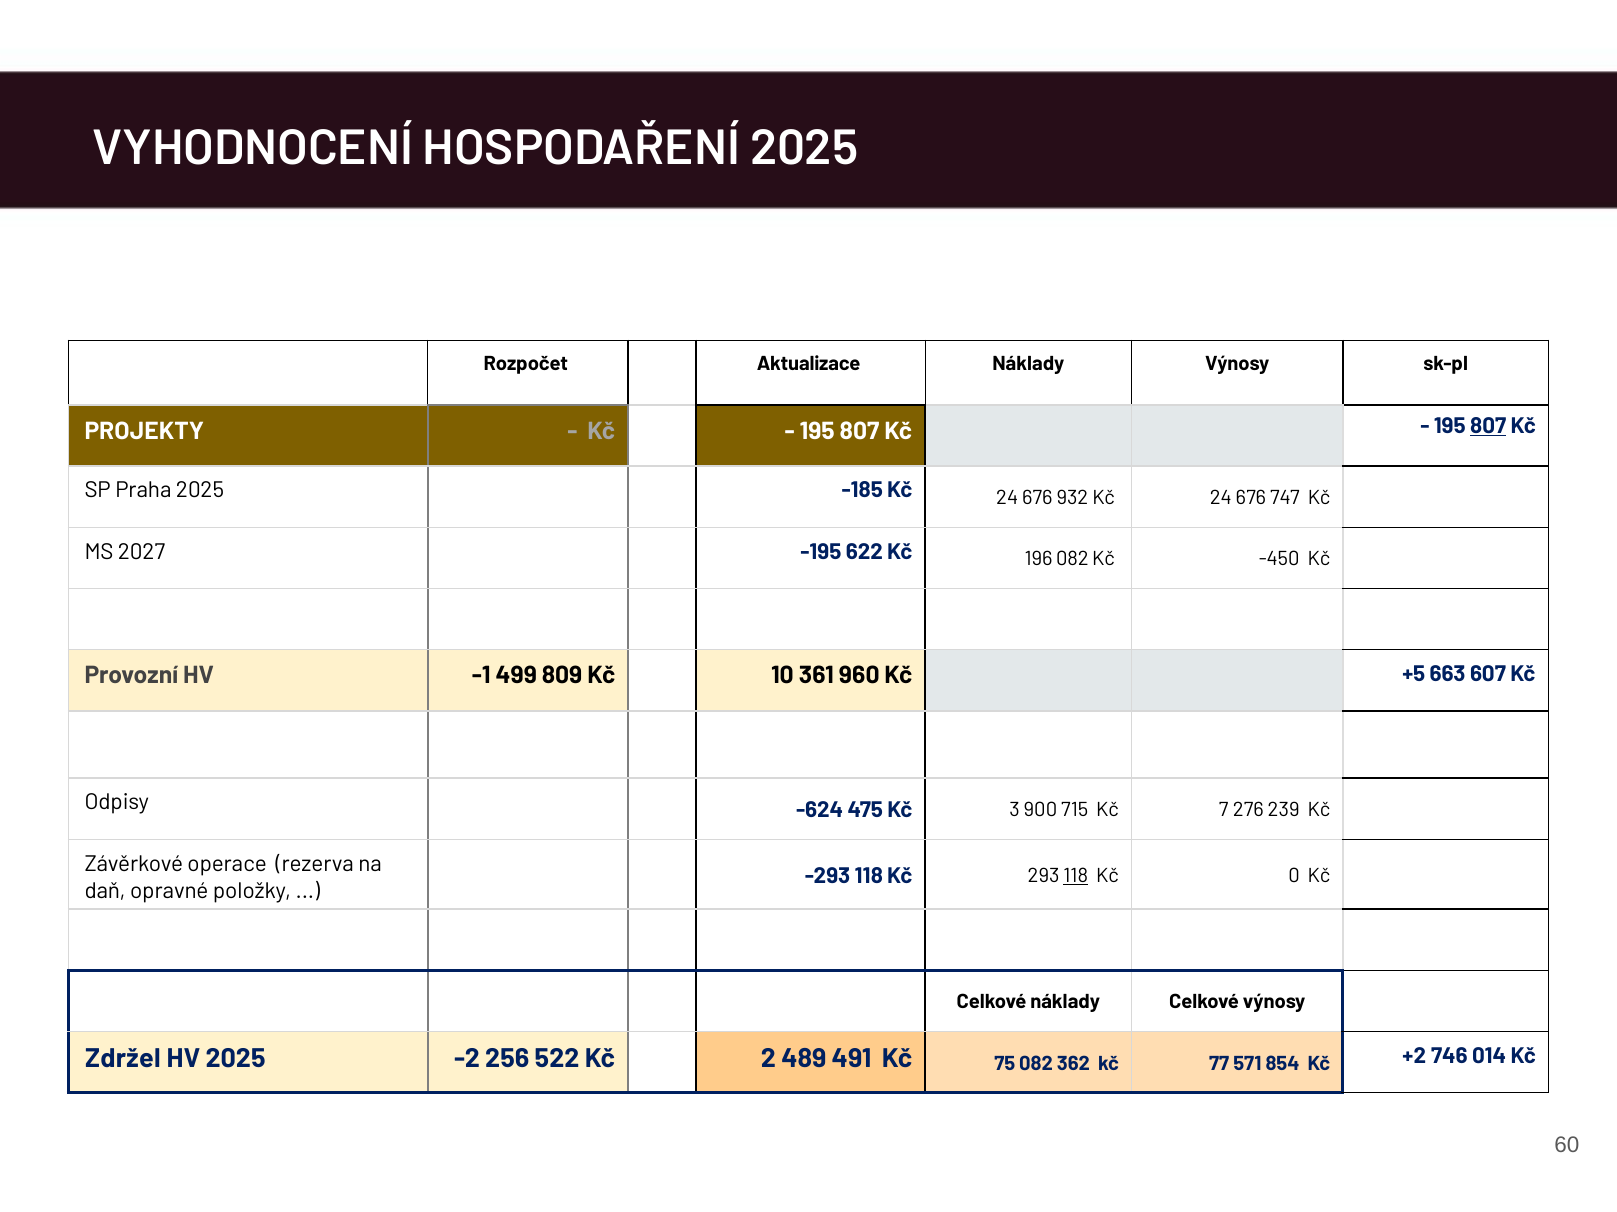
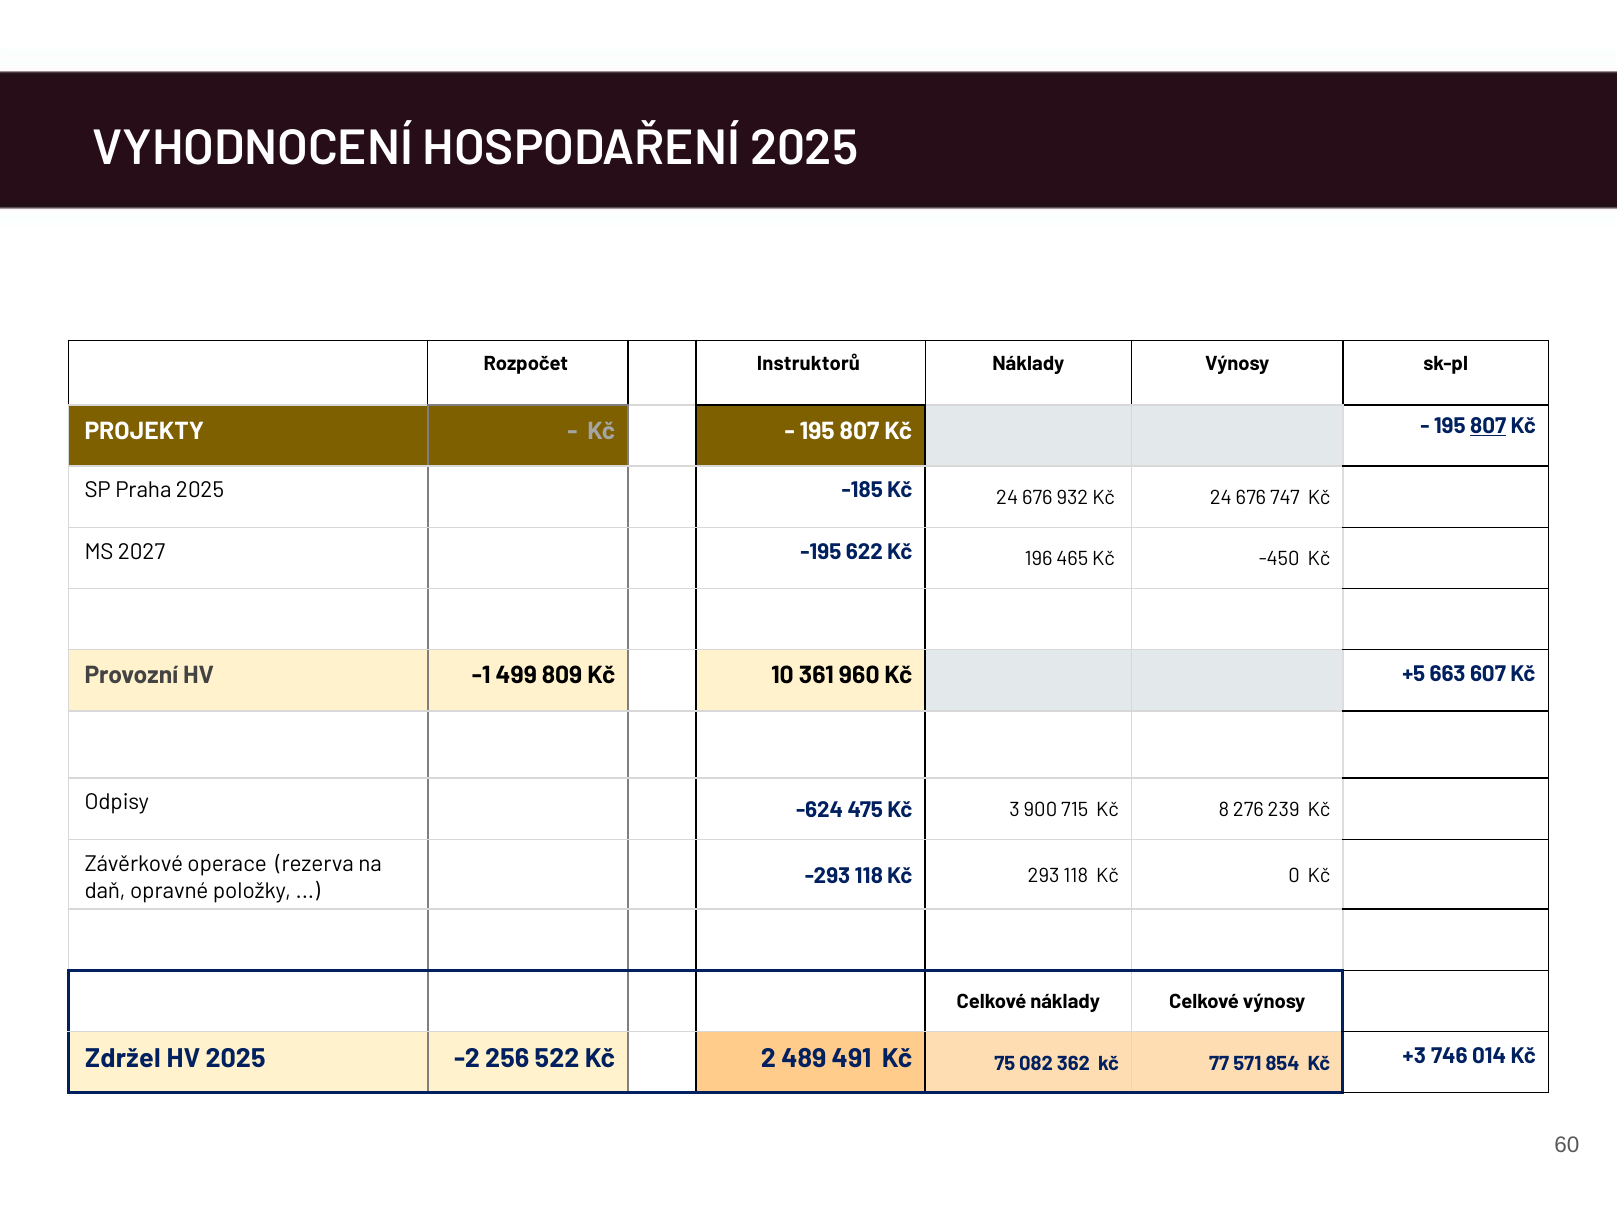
Aktualizace: Aktualizace -> Instruktorů (808, 364)
196 082: 082 -> 465 (1072, 560)
7: 7 -> 8 (1224, 811)
118 underline: present -> none (1076, 876)
+2: +2 -> +3 (1414, 1057)
